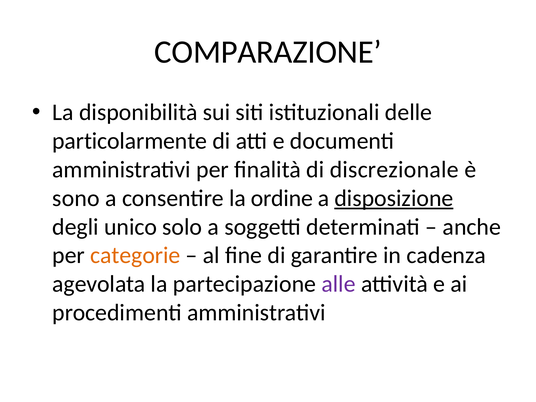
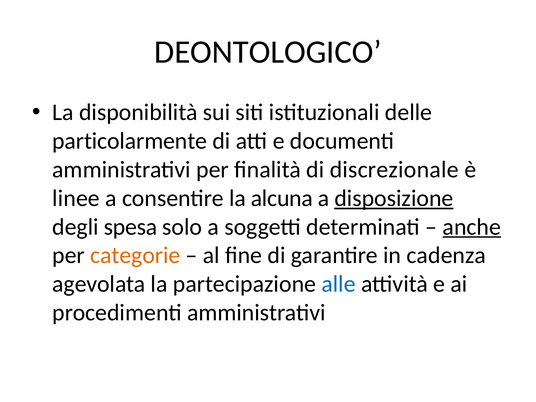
COMPARAZIONE: COMPARAZIONE -> DEONTOLOGICO (268, 52)
sono: sono -> linee (76, 198)
ordine: ordine -> alcuna (282, 198)
unico: unico -> spesa (131, 227)
anche underline: none -> present (472, 227)
alle colour: purple -> blue (338, 284)
